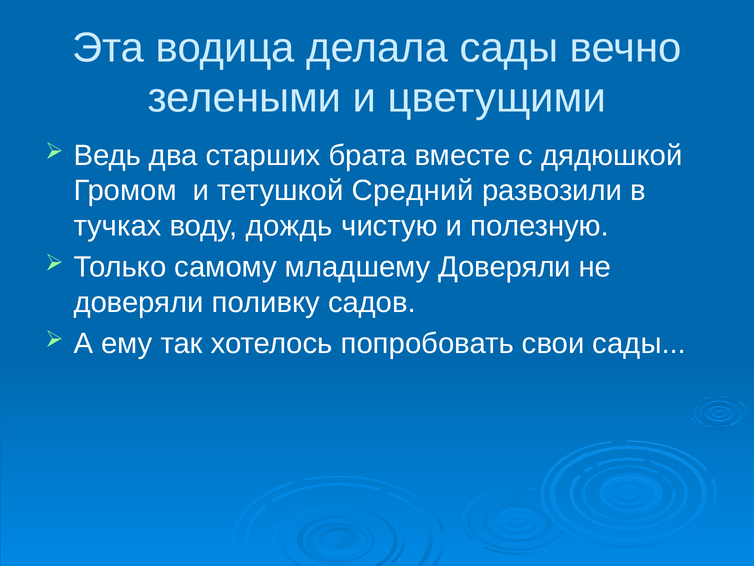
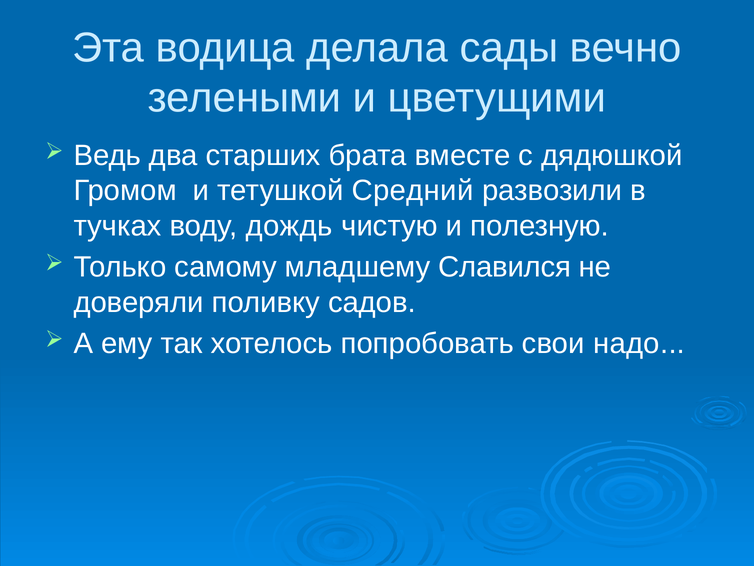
младшему Доверяли: Доверяли -> Славился (505, 267)
свои сады: сады -> надо (639, 343)
